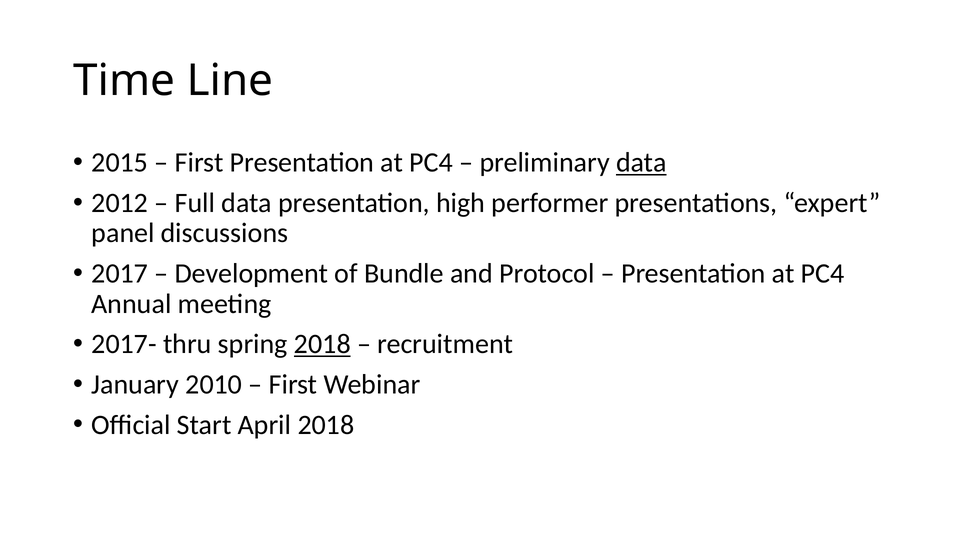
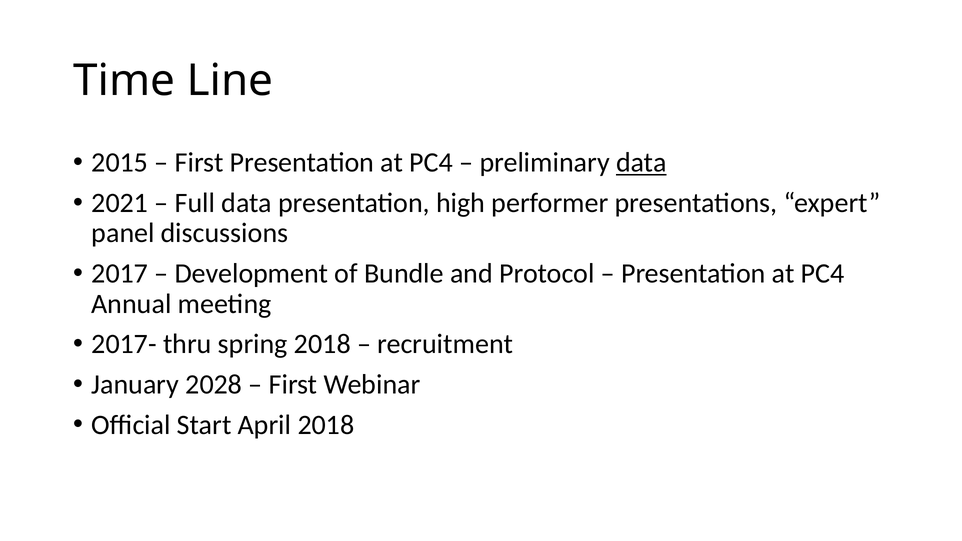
2012: 2012 -> 2021 (120, 203)
2018 underline: present -> none (322, 344)
2010: 2010 -> 2028 (214, 385)
